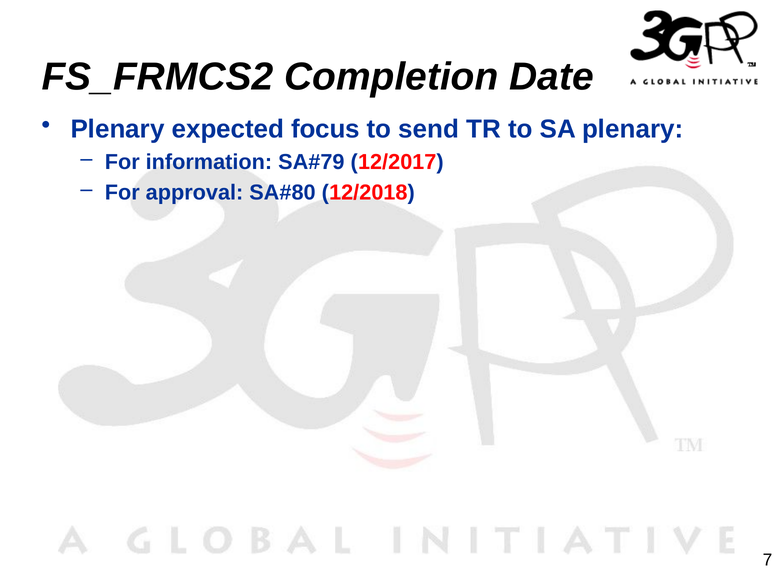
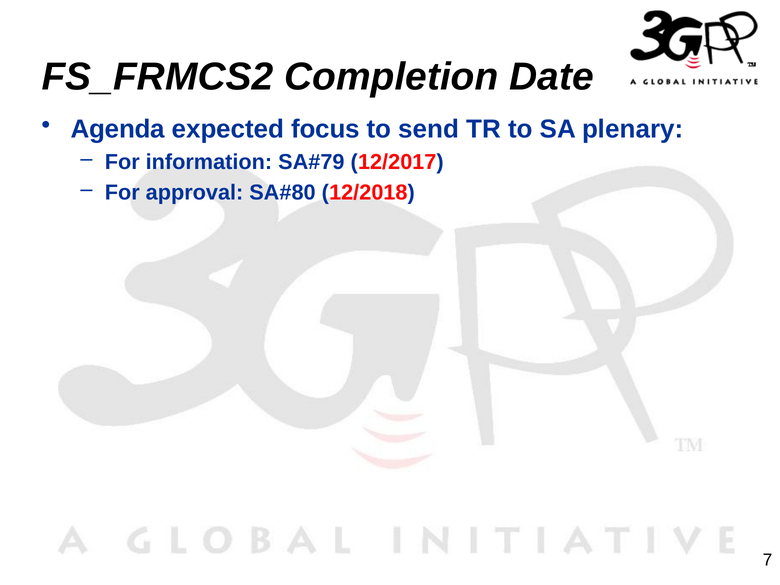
Plenary: Plenary -> Agenda (118, 129)
